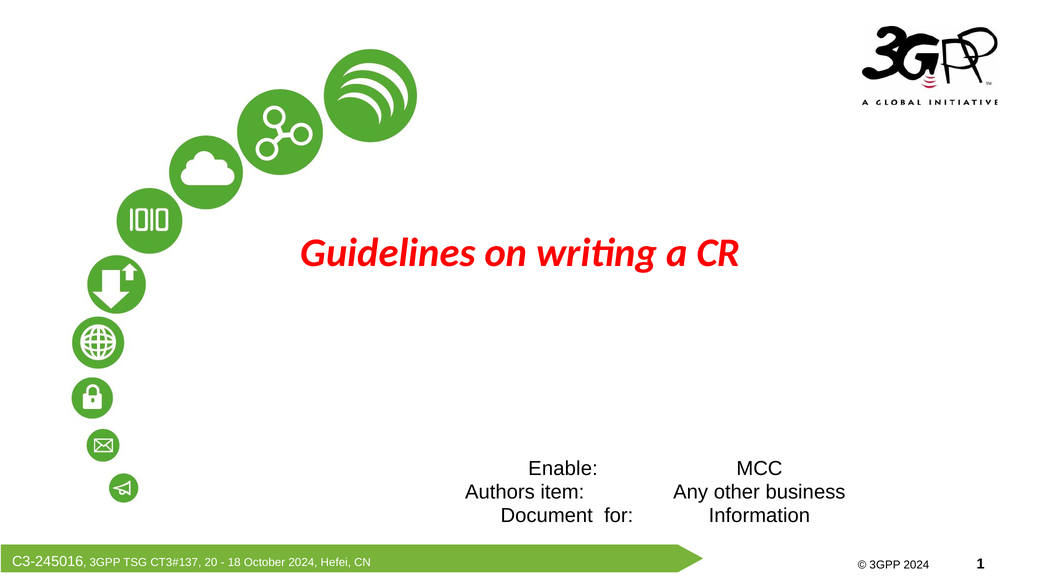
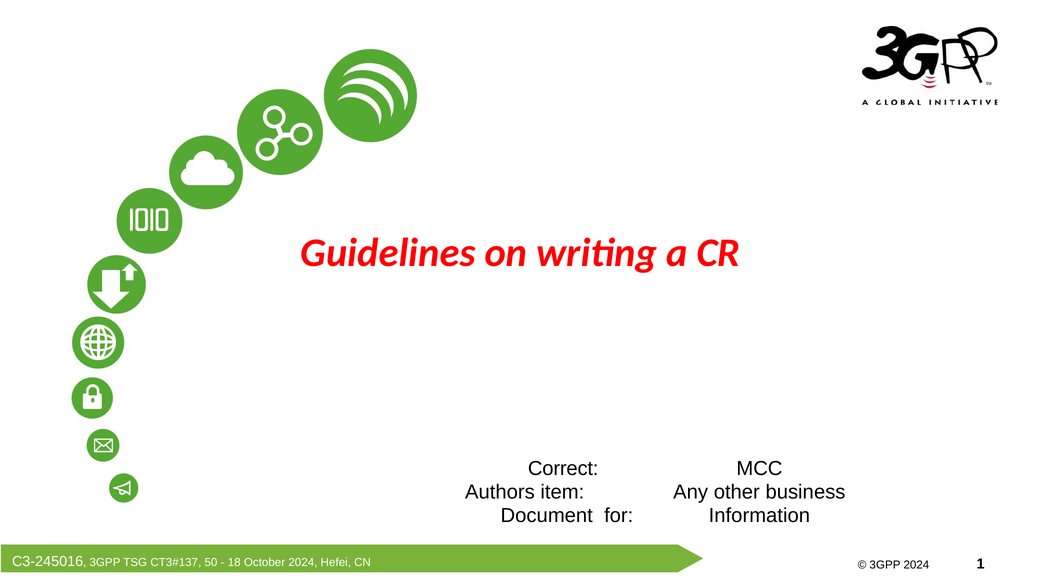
Enable: Enable -> Correct (563, 468)
20: 20 -> 50 (211, 562)
